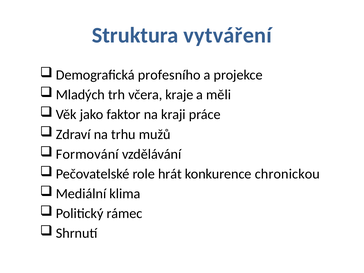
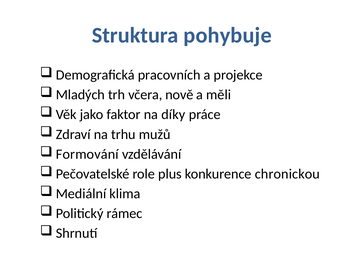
vytváření: vytváření -> pohybuje (228, 35)
profesního: profesního -> pracovních (169, 75)
kraje: kraje -> nově (179, 95)
kraji: kraji -> díky (173, 115)
hrát: hrát -> plus (170, 174)
